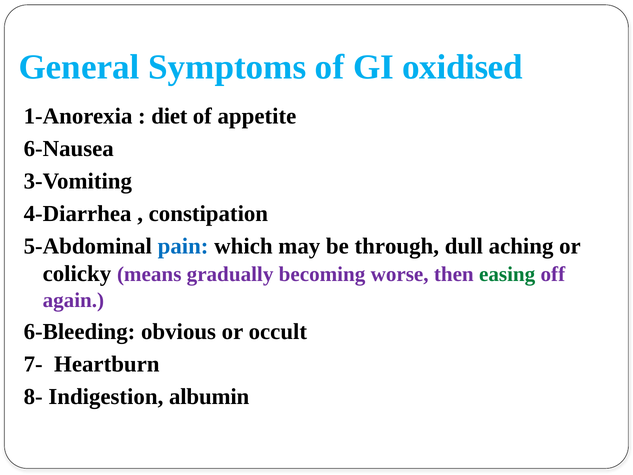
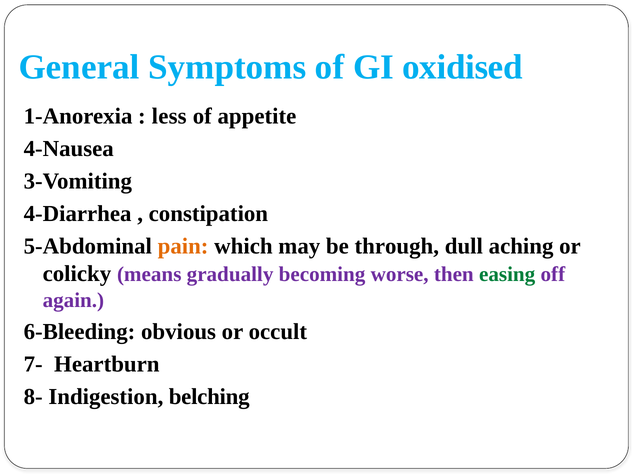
diet: diet -> less (169, 116)
6-Nausea: 6-Nausea -> 4-Nausea (69, 149)
pain colour: blue -> orange (183, 246)
albumin: albumin -> belching (209, 397)
